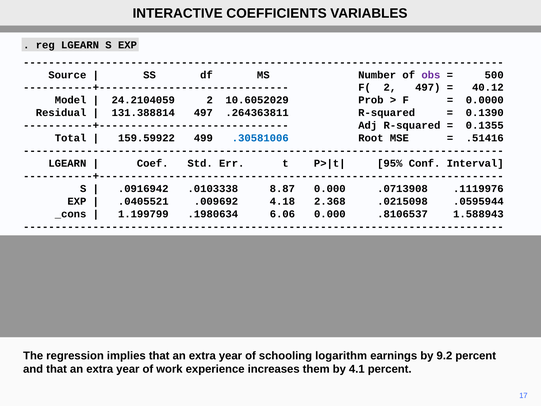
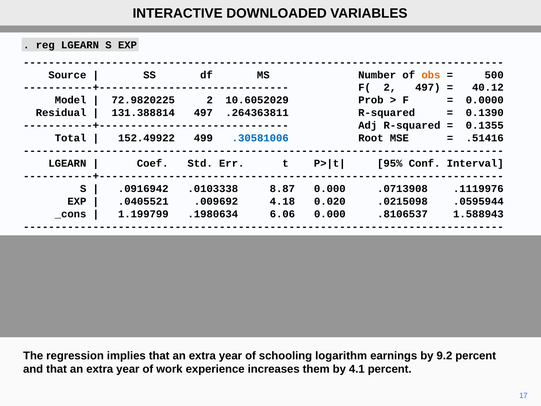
COEFFICIENTS: COEFFICIENTS -> DOWNLOADED (277, 13)
obs colour: purple -> orange (431, 75)
24.2104059: 24.2104059 -> 72.9820225 (143, 100)
159.59922: 159.59922 -> 152.49922 (146, 138)
2.368: 2.368 -> 0.020 (330, 201)
